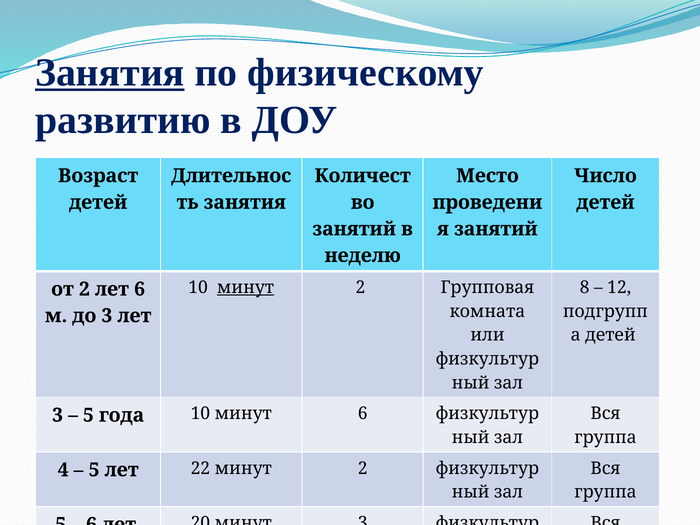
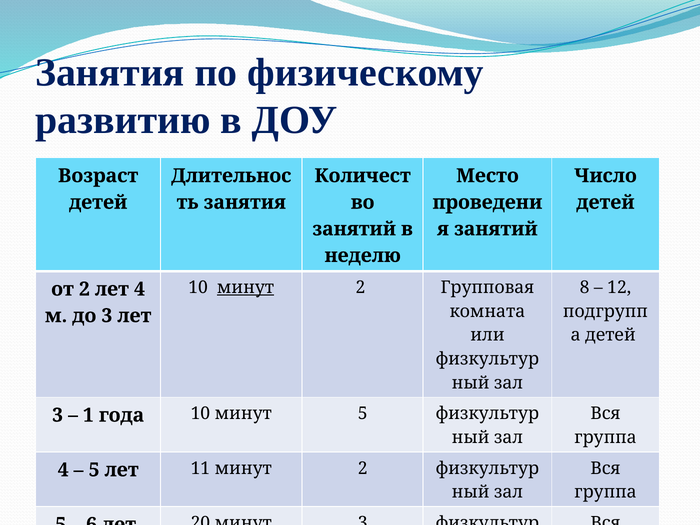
Занятия underline: present -> none (110, 72)
лет 6: 6 -> 4 (140, 289)
5: 5 -> 1 (88, 415)
минут 6: 6 -> 5 (363, 414)
22: 22 -> 11 (200, 468)
